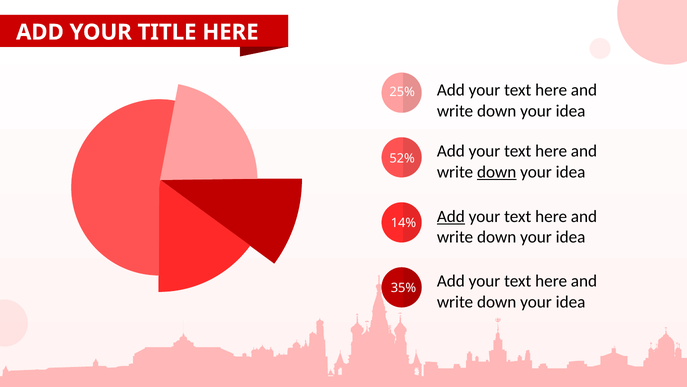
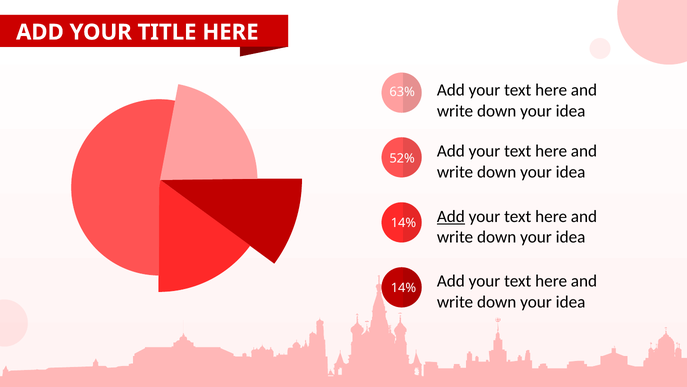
25%: 25% -> 63% (402, 92)
down underline: present -> none (497, 172)
35%: 35% -> 14% (403, 288)
